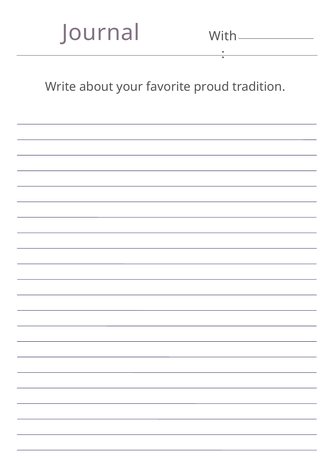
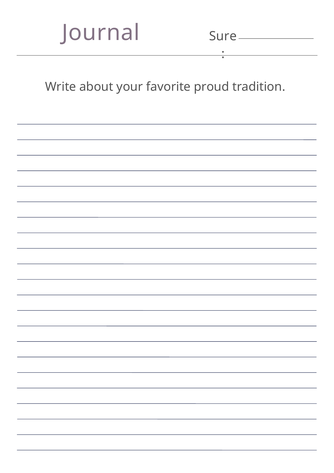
With: With -> Sure (223, 36)
